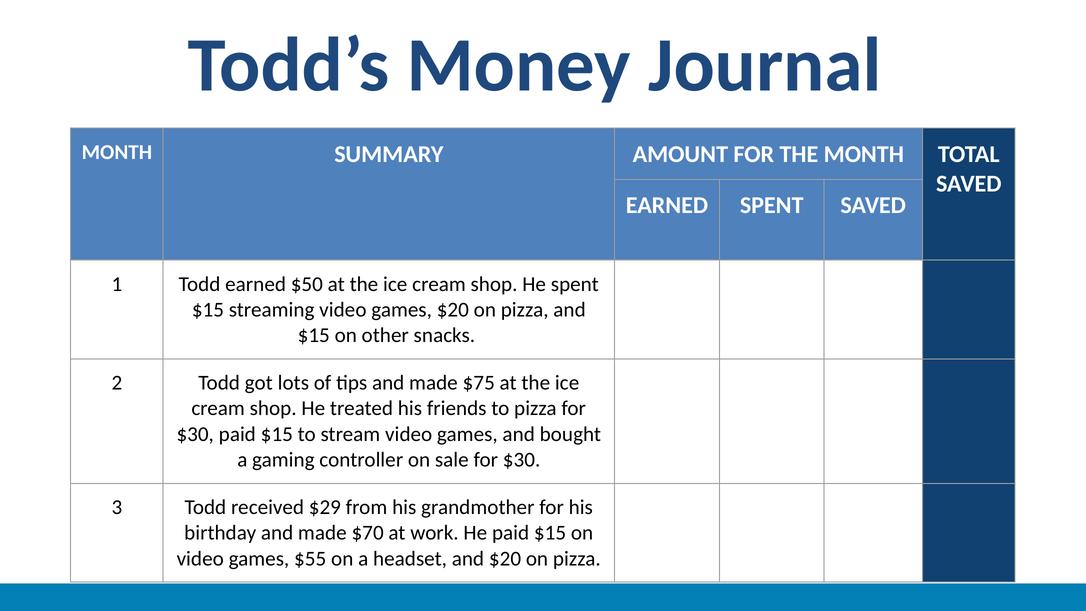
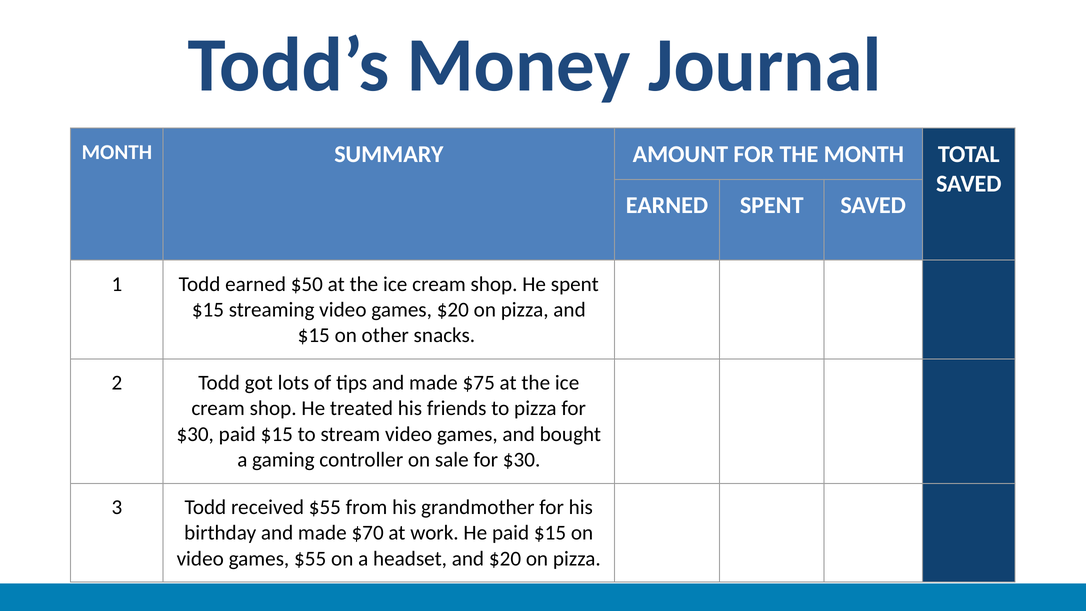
received $29: $29 -> $55 (325, 507)
